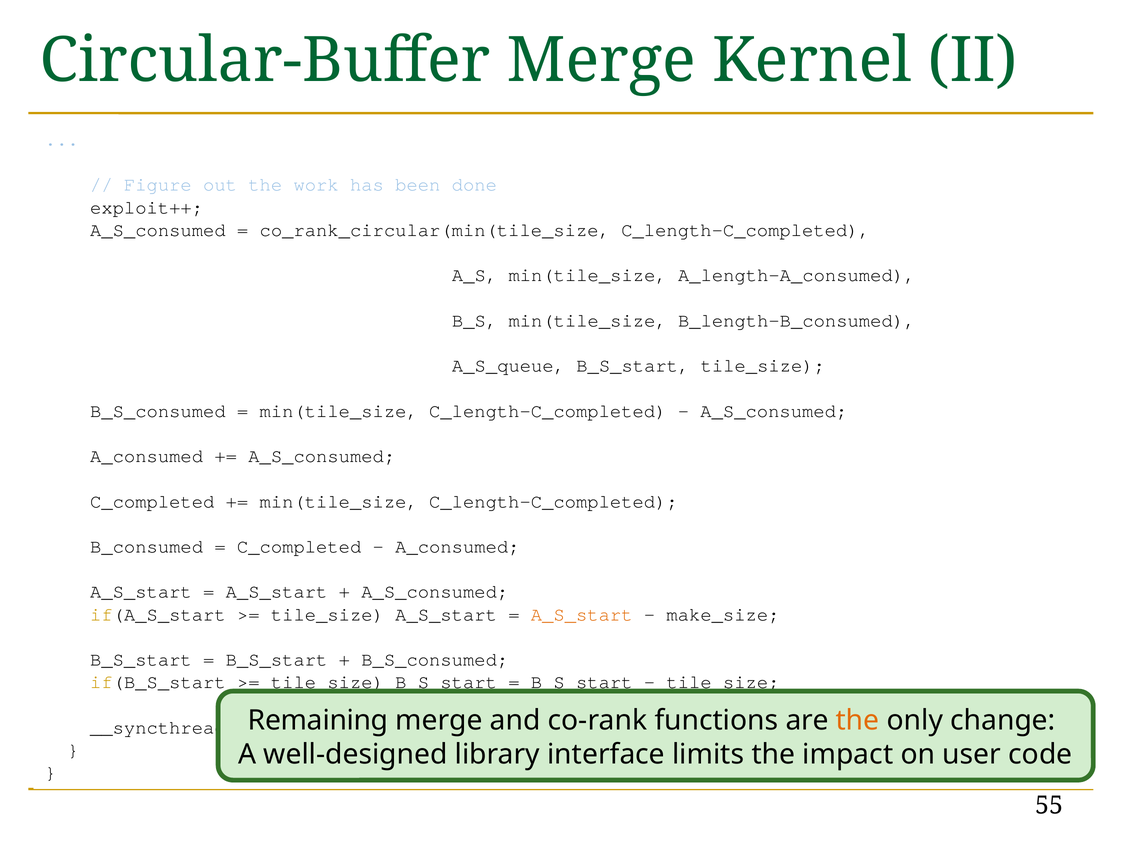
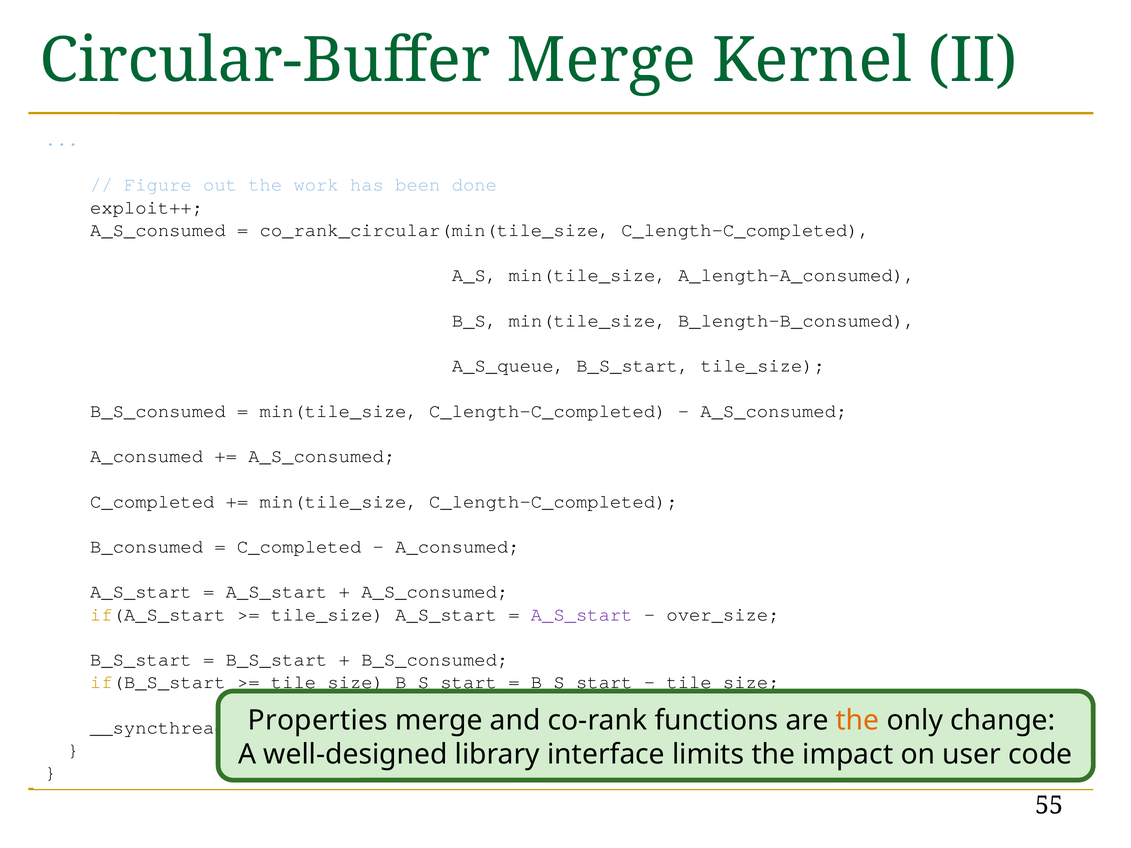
A_S_start colour: orange -> purple (582, 615)
make_size: make_size -> over_size (723, 615)
Remaining: Remaining -> Properties (318, 721)
